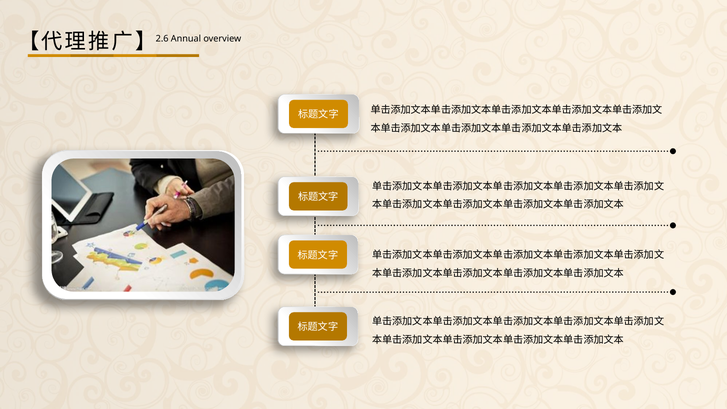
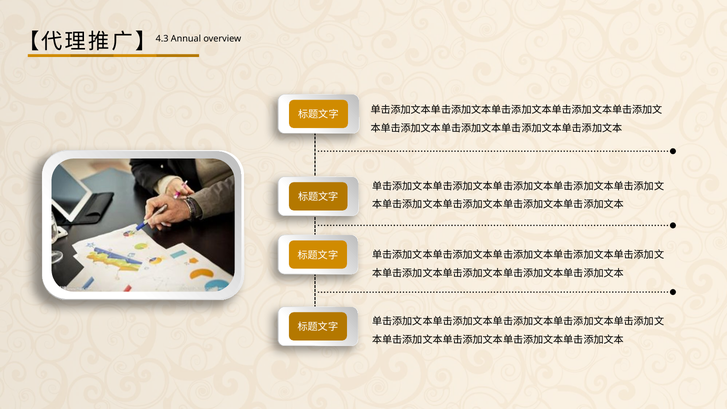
2.6: 2.6 -> 4.3 (162, 39)
